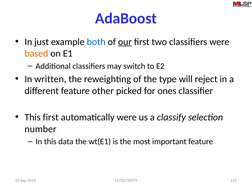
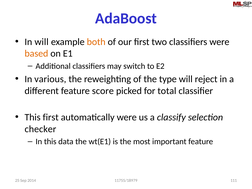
In just: just -> will (42, 42)
both colour: blue -> orange (96, 42)
our underline: present -> none (125, 42)
written: written -> various (50, 79)
other: other -> score (103, 91)
ones: ones -> total (167, 91)
number: number -> checker (40, 129)
